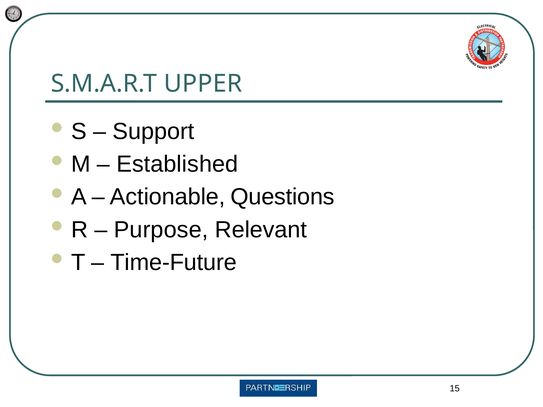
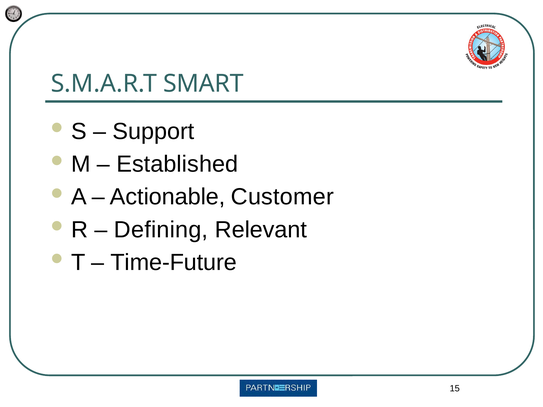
UPPER: UPPER -> SMART (203, 84)
Questions: Questions -> Customer (282, 197)
Purpose: Purpose -> Defining (161, 230)
